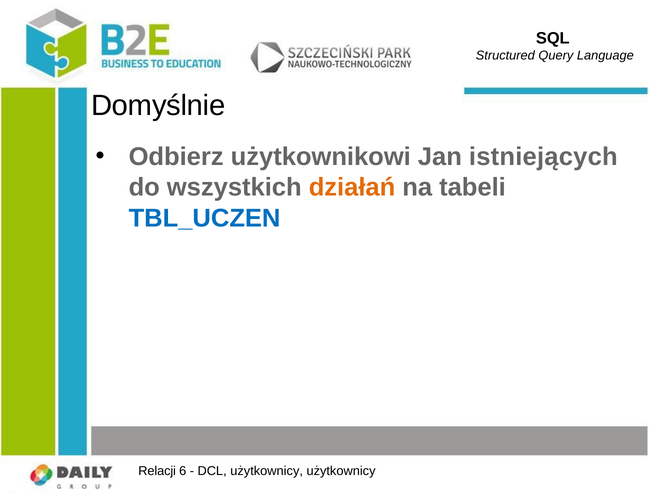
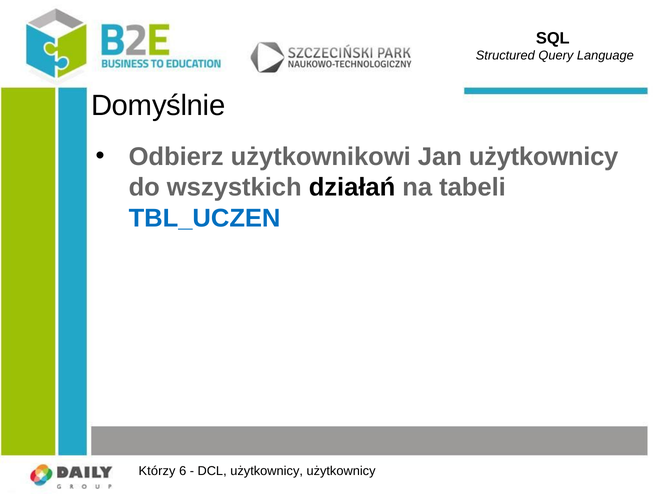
Jan istniejących: istniejących -> użytkownicy (544, 157)
działań colour: orange -> black (352, 187)
Relacji: Relacji -> Którzy (157, 471)
